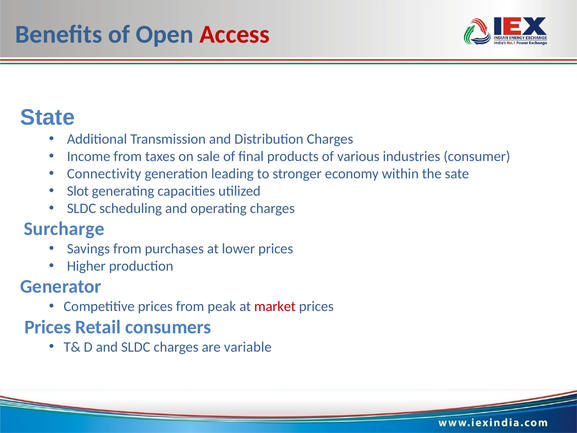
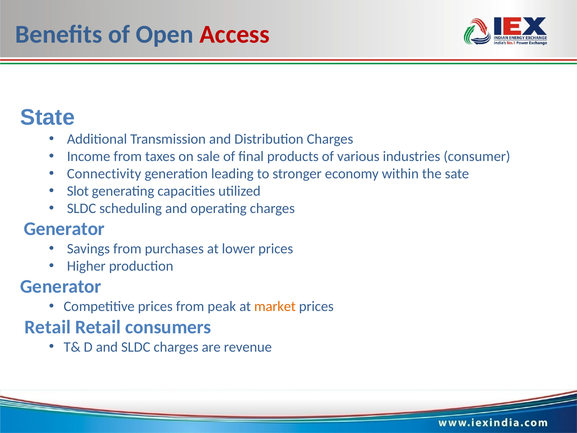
Surcharge: Surcharge -> Generator (64, 229)
market colour: red -> orange (275, 306)
Prices: Prices -> Retail (48, 327)
variable: variable -> revenue (248, 347)
